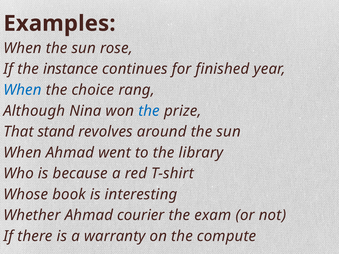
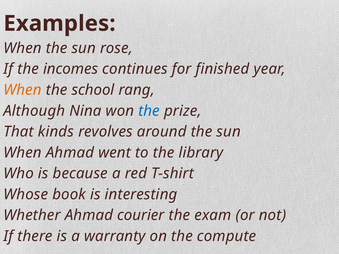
instance: instance -> incomes (71, 69)
When colour: blue -> orange (22, 90)
choice: choice -> school (93, 90)
stand: stand -> kinds (56, 132)
